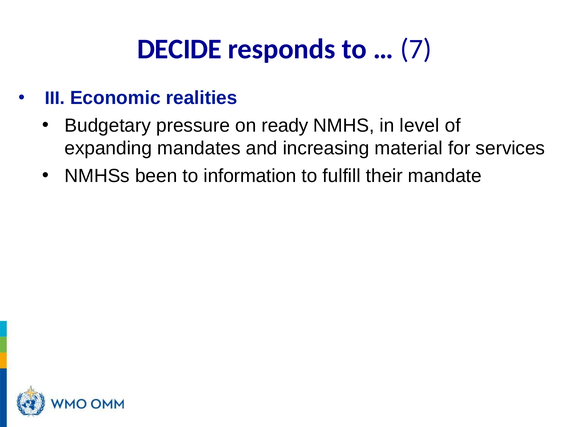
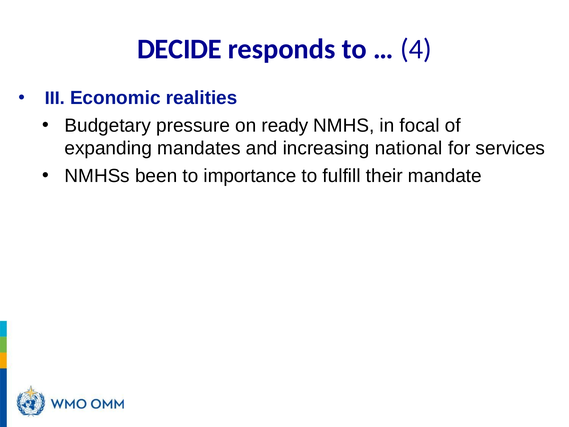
7: 7 -> 4 (416, 49)
level: level -> focal (420, 126)
material: material -> national (409, 148)
information: information -> importance (250, 176)
